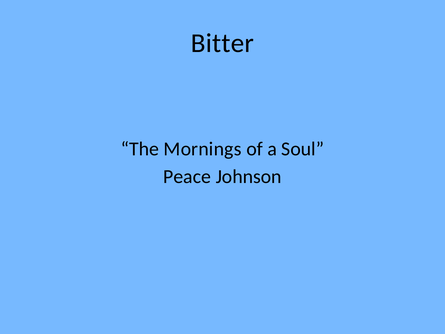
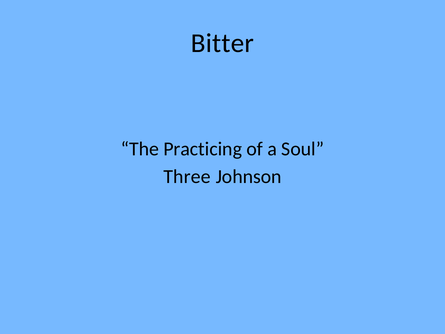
Mornings: Mornings -> Practicing (203, 149)
Peace: Peace -> Three (187, 176)
